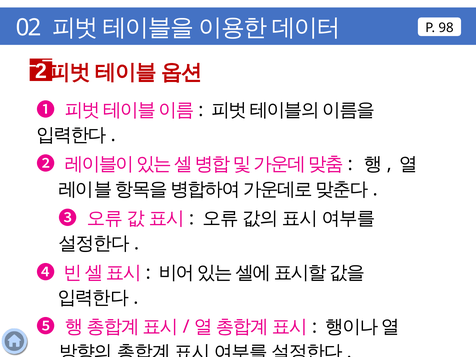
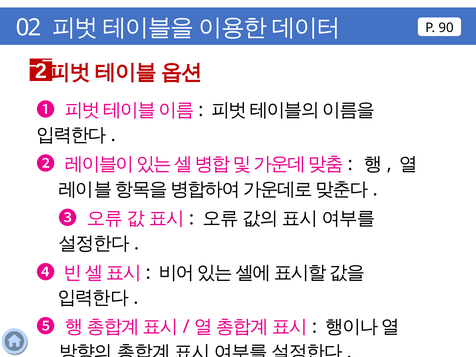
98: 98 -> 90 (446, 28)
